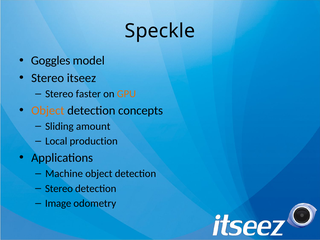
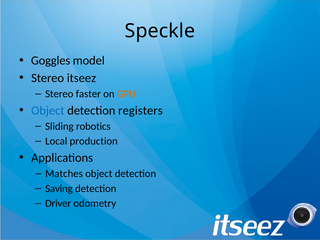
Object colour: orange -> blue (48, 110)
concepts: concepts -> registers (140, 110)
amount: amount -> robotics (93, 126)
Machine: Machine -> Matches (64, 174)
Stereo: Stereo -> Saving (59, 189)
Image: Image -> Driver (58, 203)
